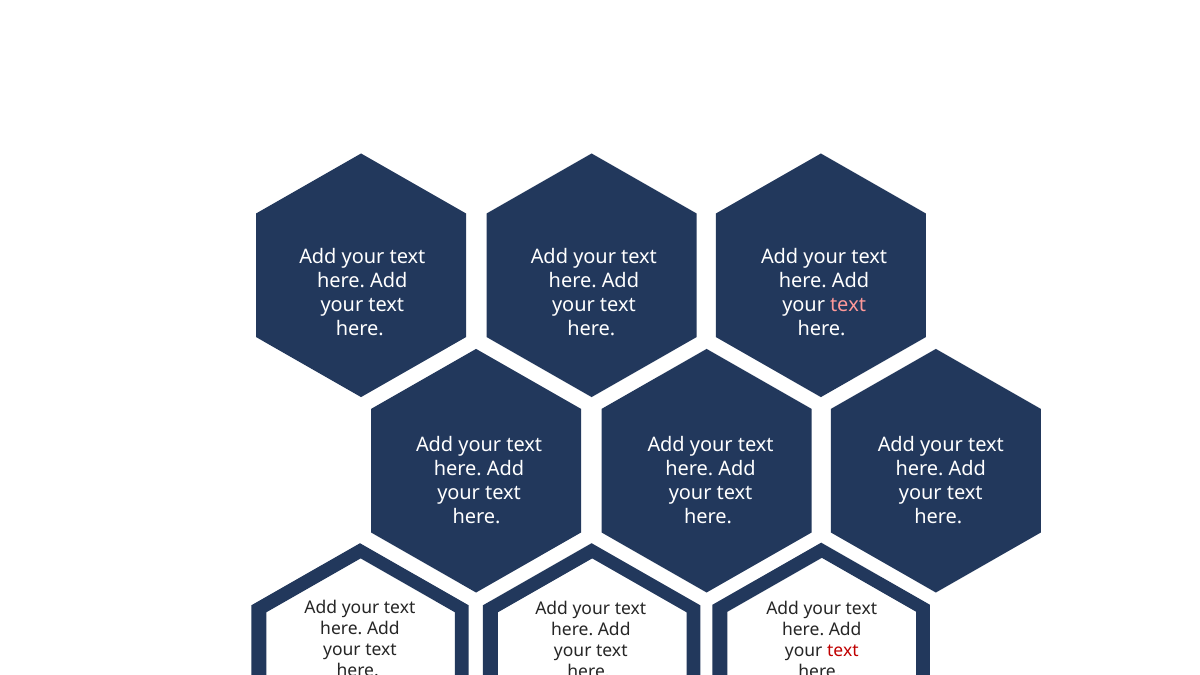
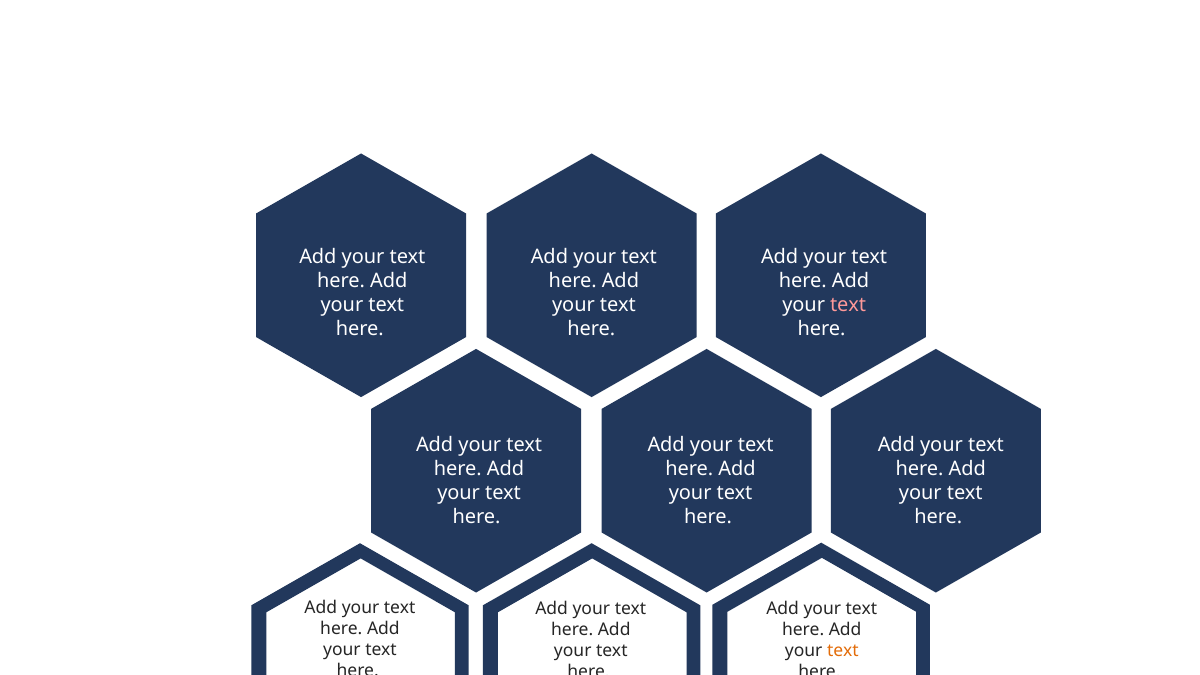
text colour: red -> orange (843, 650)
